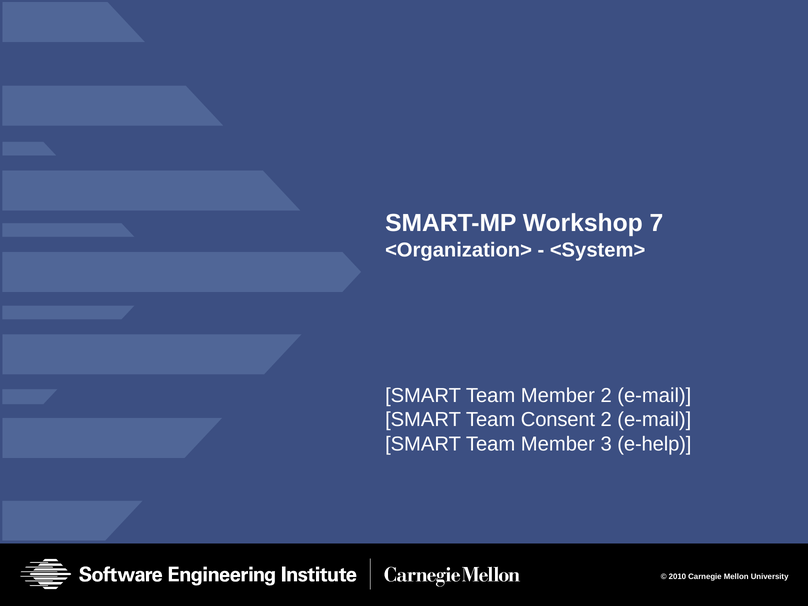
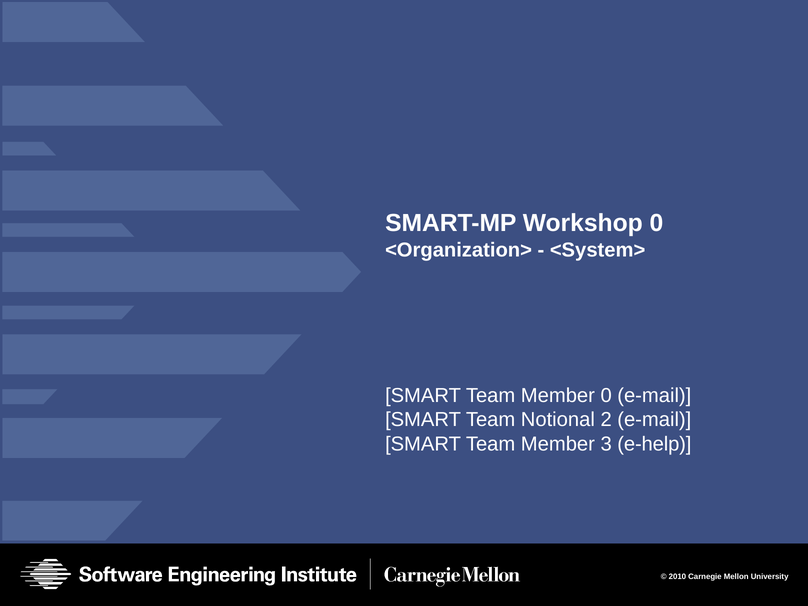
Workshop 7: 7 -> 0 (656, 223)
Member 2: 2 -> 0 (606, 396)
Consent: Consent -> Notional (558, 420)
